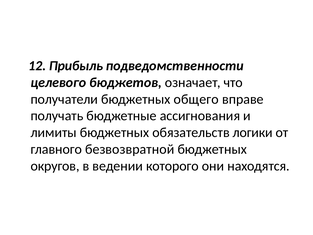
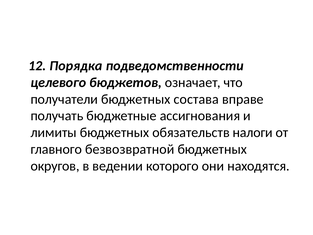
Прибыль: Прибыль -> Порядка (76, 66)
общего: общего -> состава (196, 99)
логики: логики -> налоги (253, 132)
